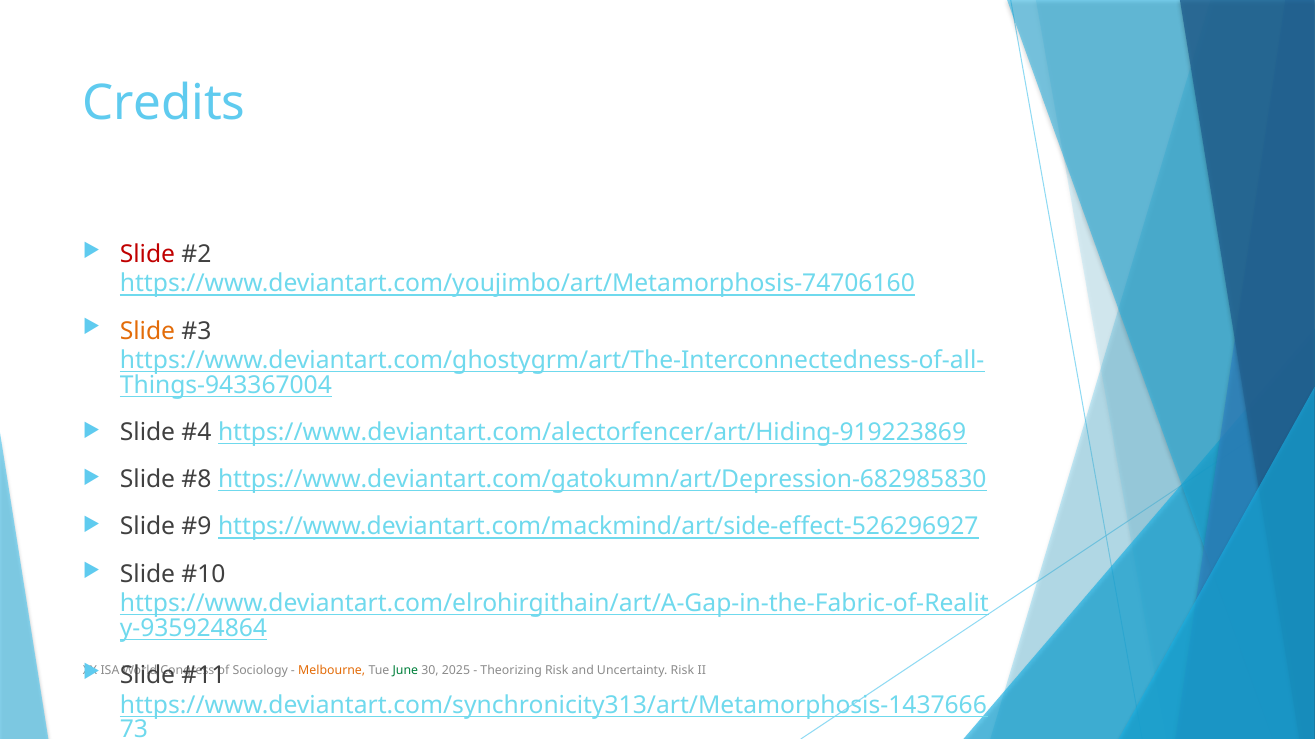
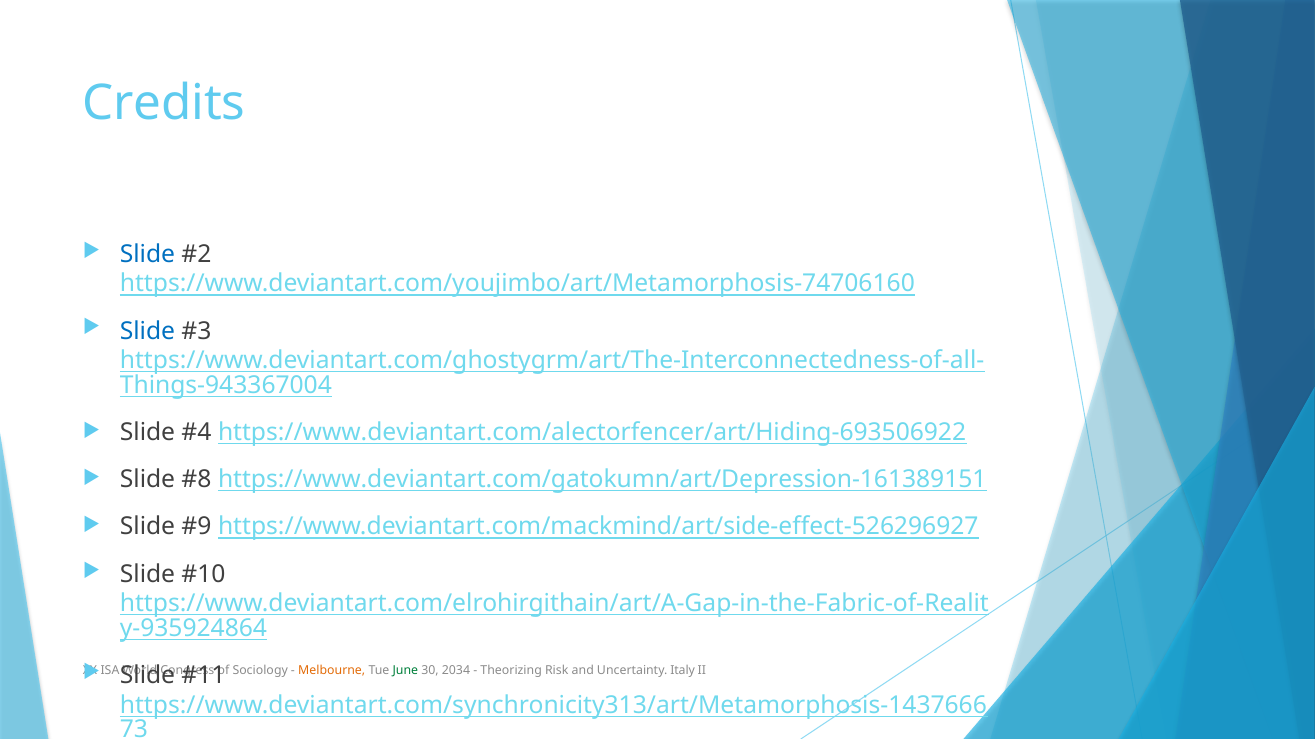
Slide colour: red -> blue (147, 254)
Slide colour: orange -> blue (147, 331)
https://www.deviantart.com/alectorfencer/art/Hiding-919223869: https://www.deviantart.com/alectorfencer/art/Hiding-919223869 -> https://www.deviantart.com/alectorfencer/art/Hiding-693506922 (592, 433)
https://www.deviantart.com/gatokumn/art/Depression-682985830: https://www.deviantart.com/gatokumn/art/Depression-682985830 -> https://www.deviantart.com/gatokumn/art/Depression-161389151 (602, 480)
2025: 2025 -> 2034 (456, 671)
Uncertainty Risk: Risk -> Italy (683, 671)
